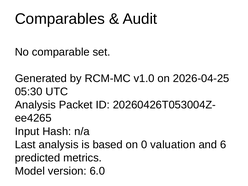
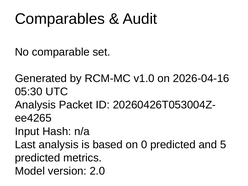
2026-04-25: 2026-04-25 -> 2026-04-16 (201, 78)
0 valuation: valuation -> predicted (173, 145)
6: 6 -> 5 (223, 145)
6.0: 6.0 -> 2.0 (97, 171)
